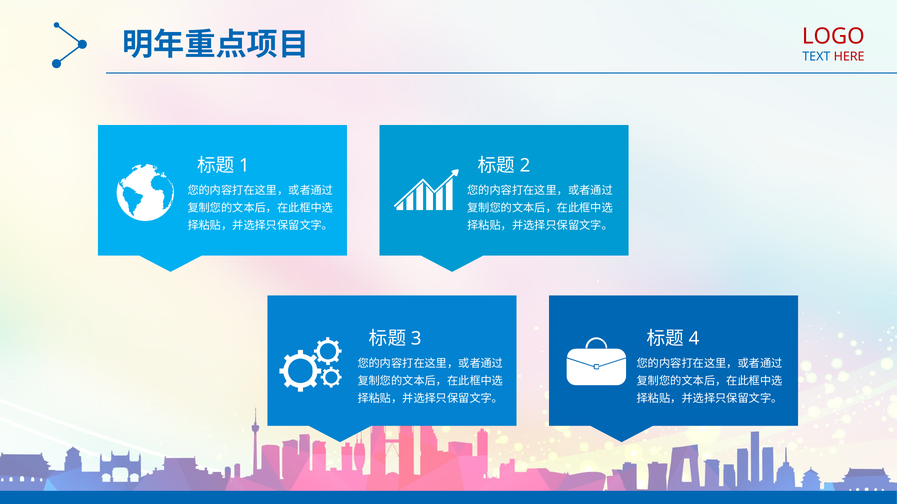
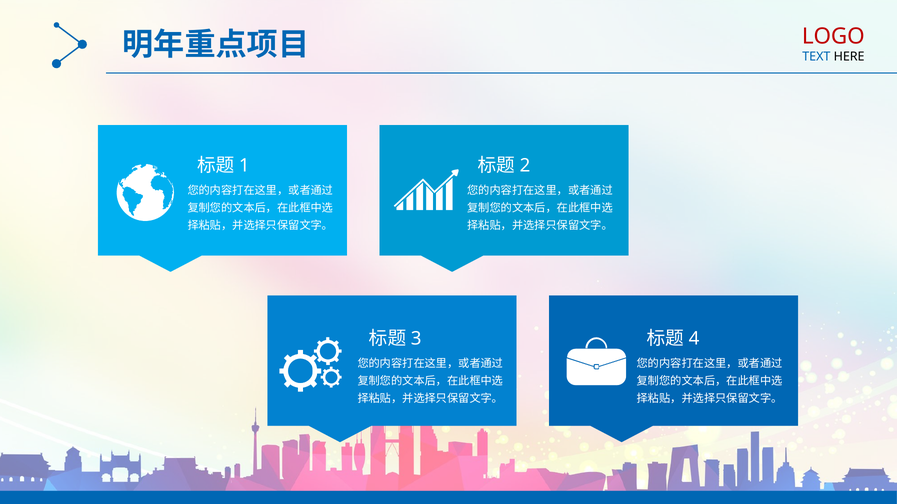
HERE colour: red -> black (849, 57)
